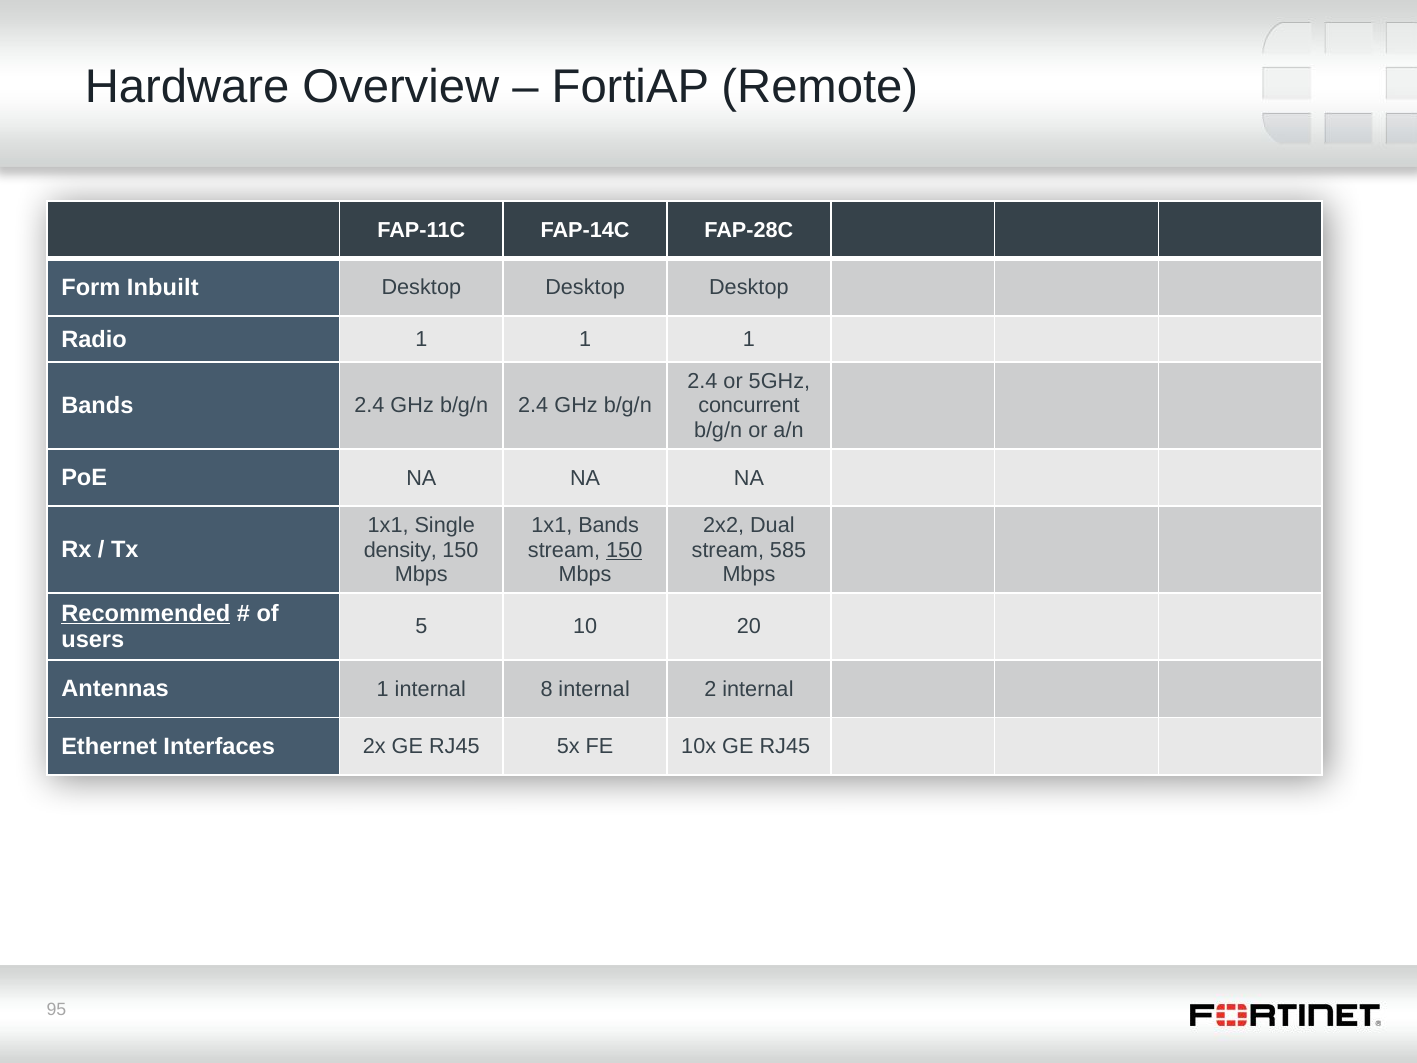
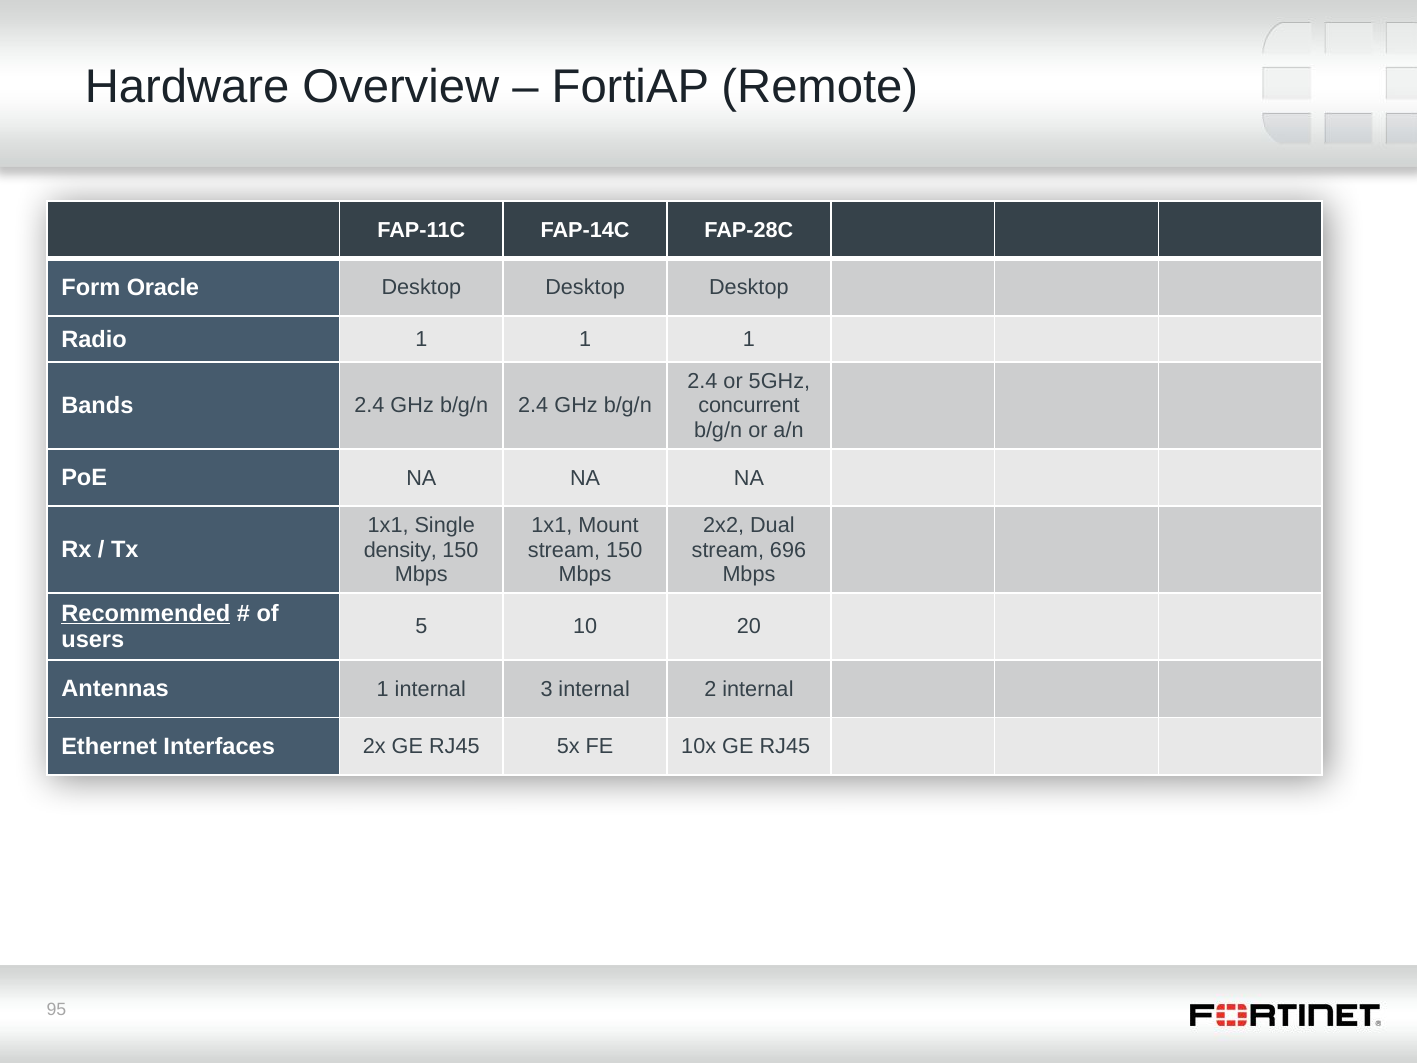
Inbuilt: Inbuilt -> Oracle (163, 287)
1x1 Bands: Bands -> Mount (608, 526)
150 underline: present -> none (624, 550)
585: 585 -> 696 (788, 550)
8: 8 -> 3 (547, 689)
